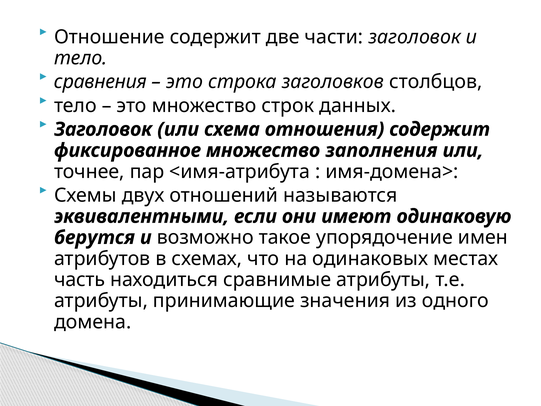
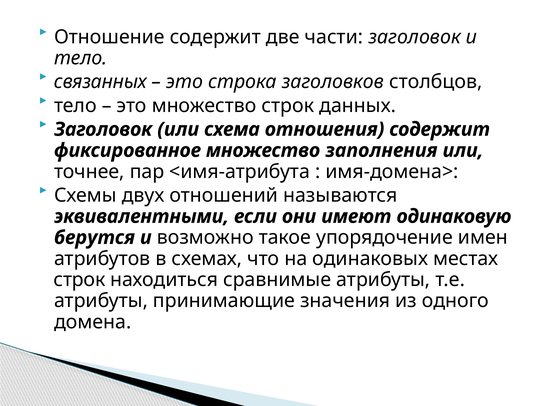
сравнения: сравнения -> связанных (100, 82)
часть: часть -> строк (80, 280)
